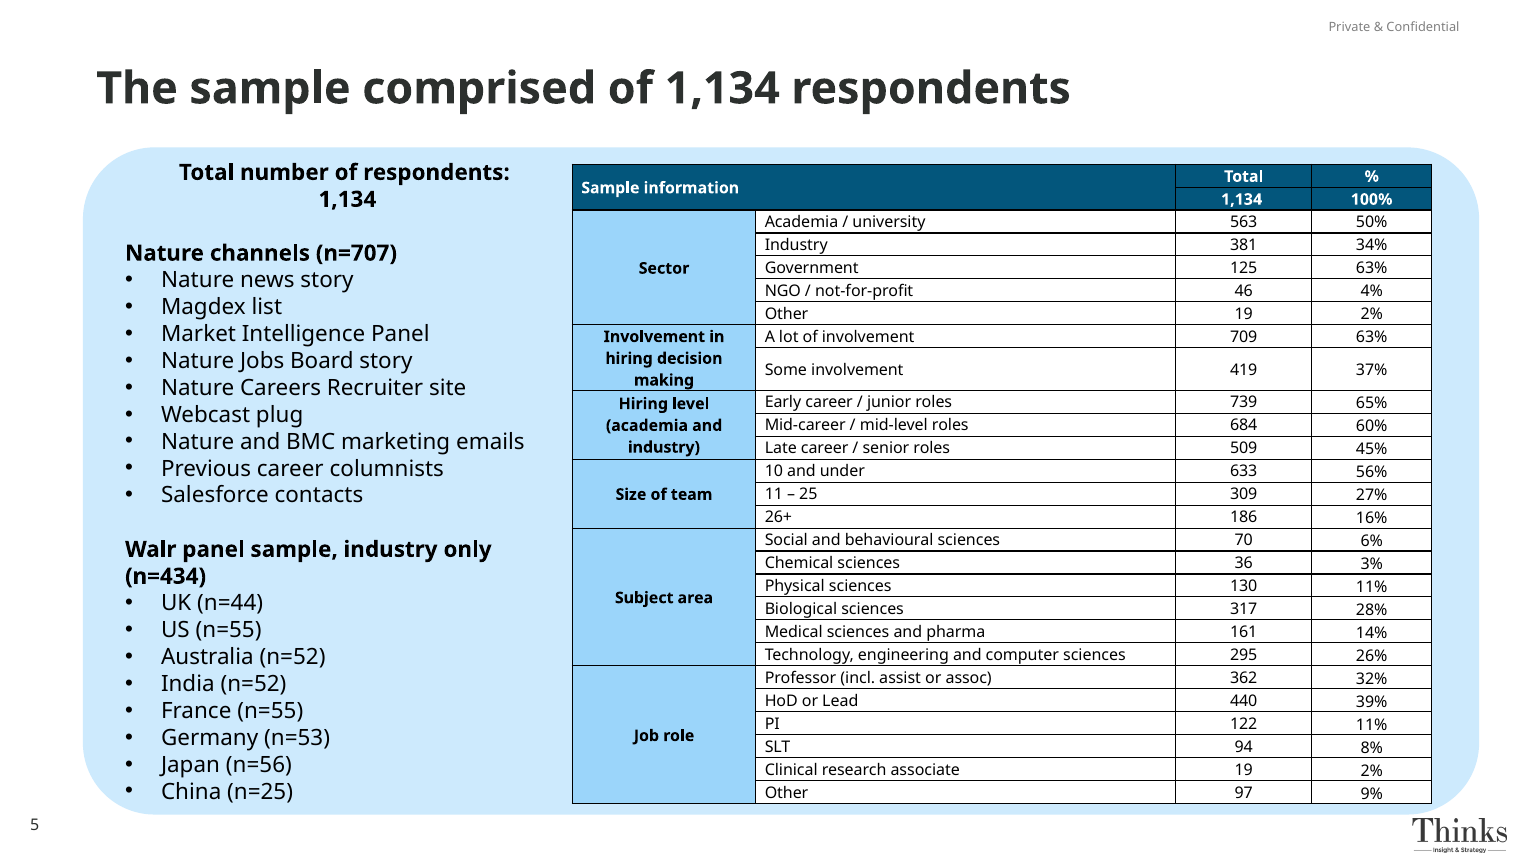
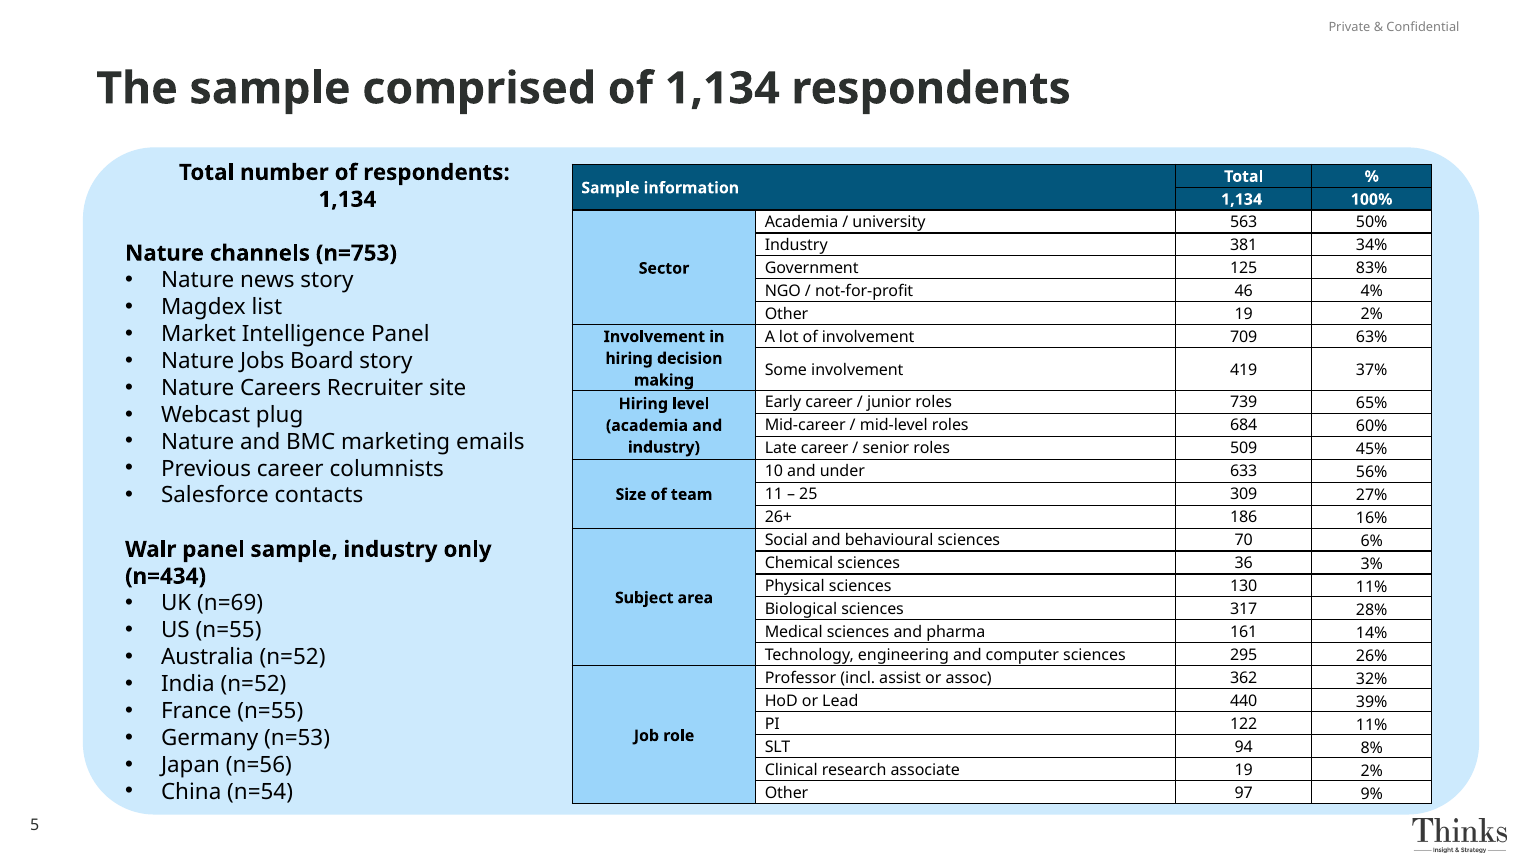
n=707: n=707 -> n=753 (356, 253)
125 63%: 63% -> 83% (1372, 268)
n=44: n=44 -> n=69 (230, 603)
n=25: n=25 -> n=54 (260, 791)
